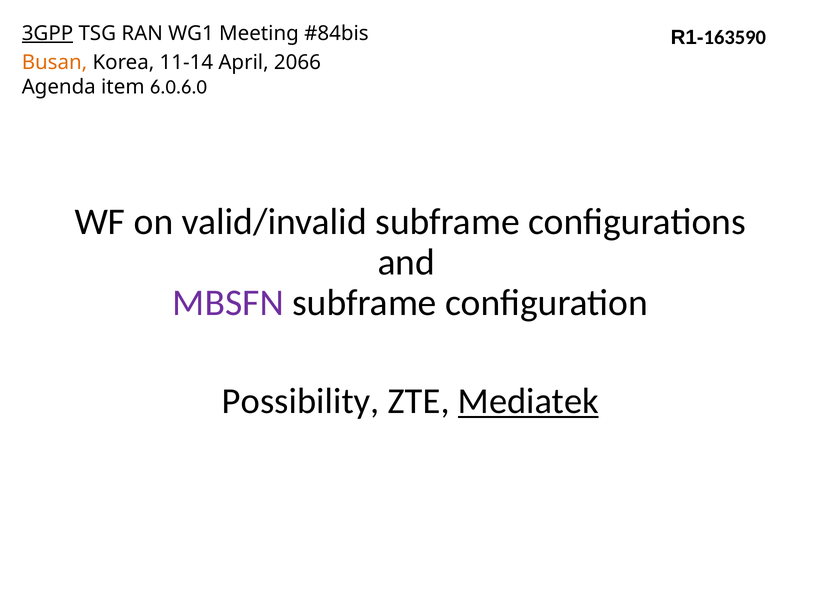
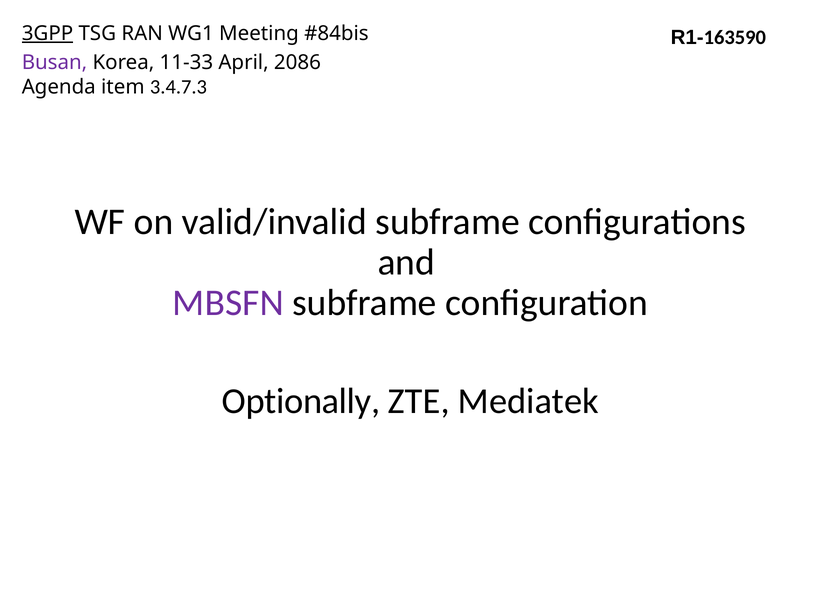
Busan colour: orange -> purple (54, 62)
11-14: 11-14 -> 11-33 (186, 62)
2066: 2066 -> 2086 (297, 62)
6.0.6.0: 6.0.6.0 -> 3.4.7.3 (178, 87)
Possibility: Possibility -> Optionally (301, 401)
Mediatek underline: present -> none (528, 401)
